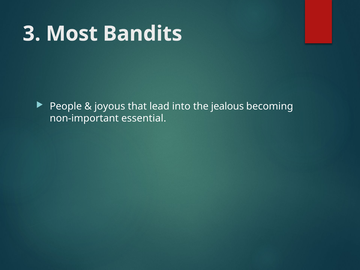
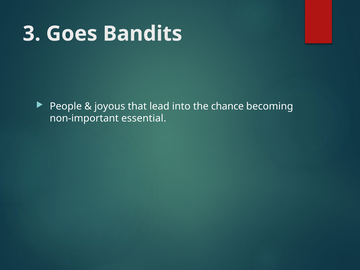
Most: Most -> Goes (72, 34)
jealous: jealous -> chance (227, 106)
